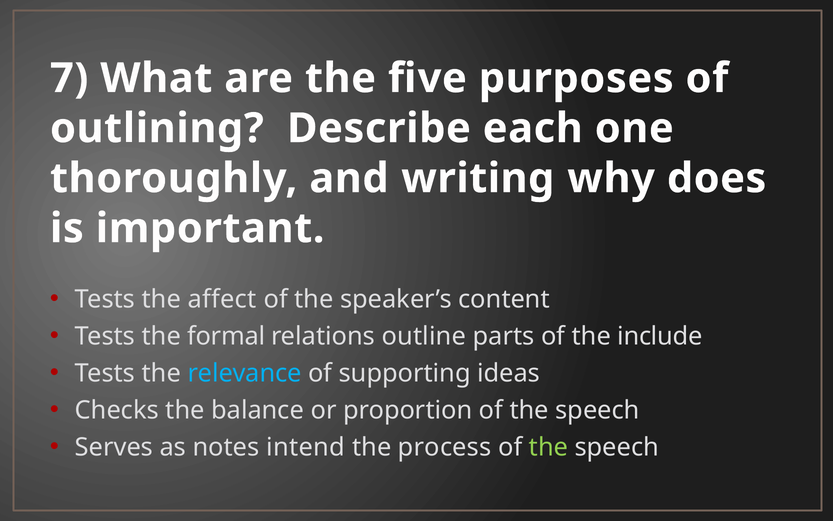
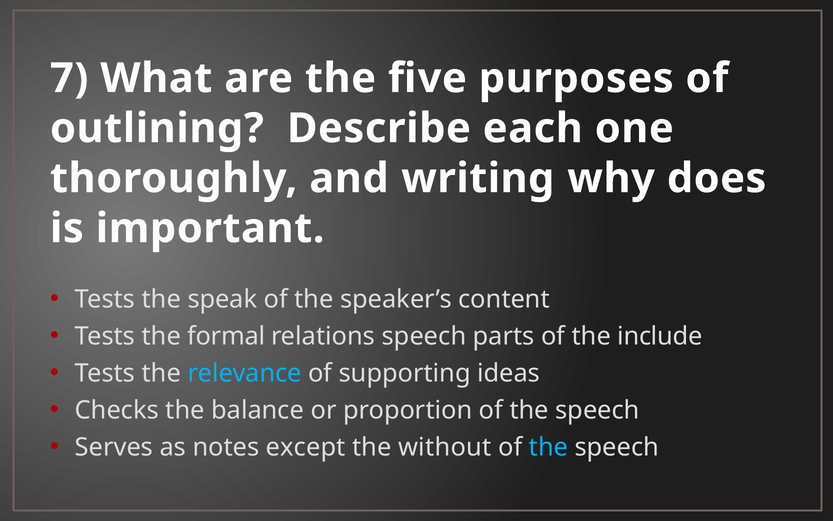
affect: affect -> speak (222, 299)
relations outline: outline -> speech (424, 336)
intend: intend -> except (306, 447)
process: process -> without (445, 447)
the colour: light green -> light blue (549, 447)
